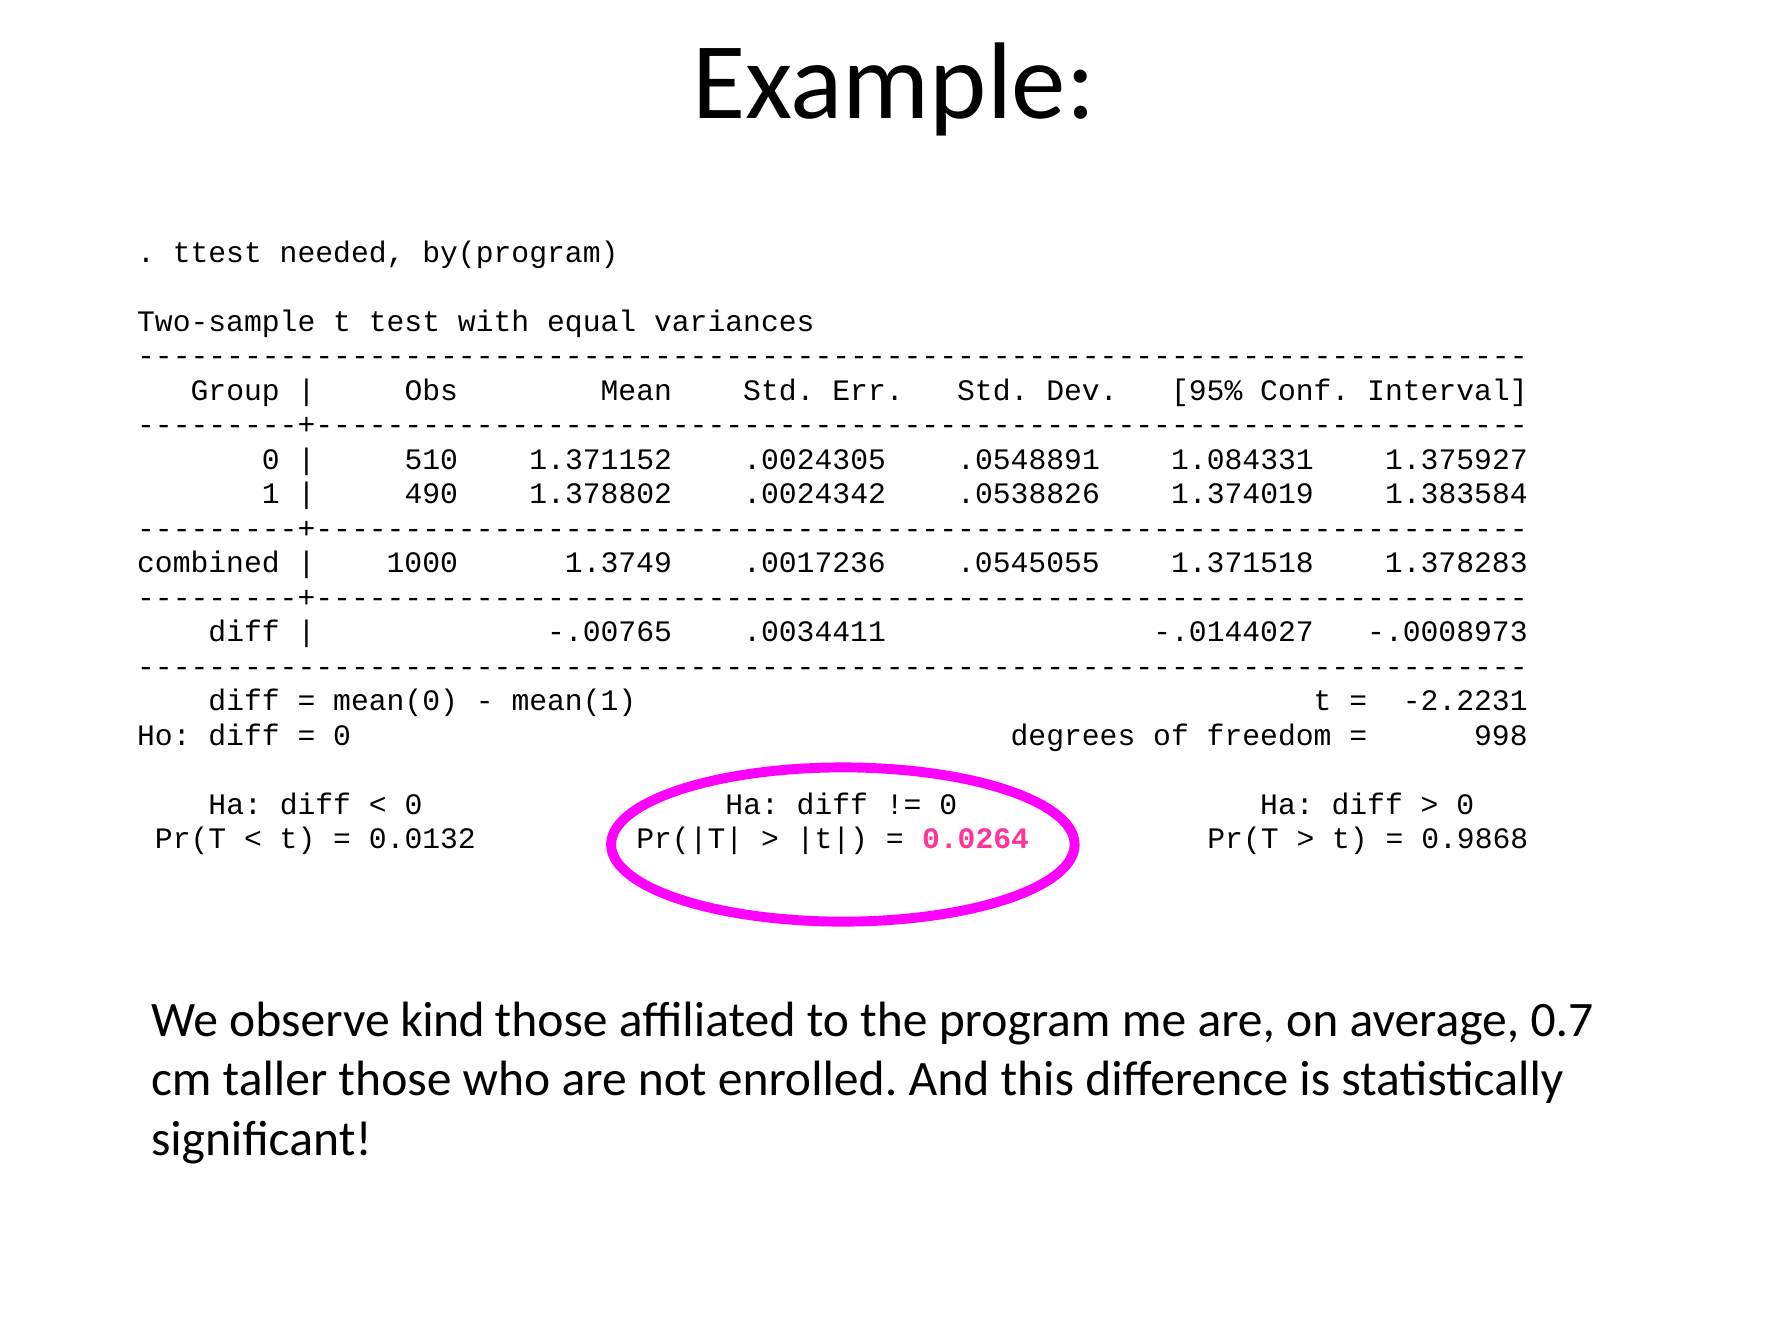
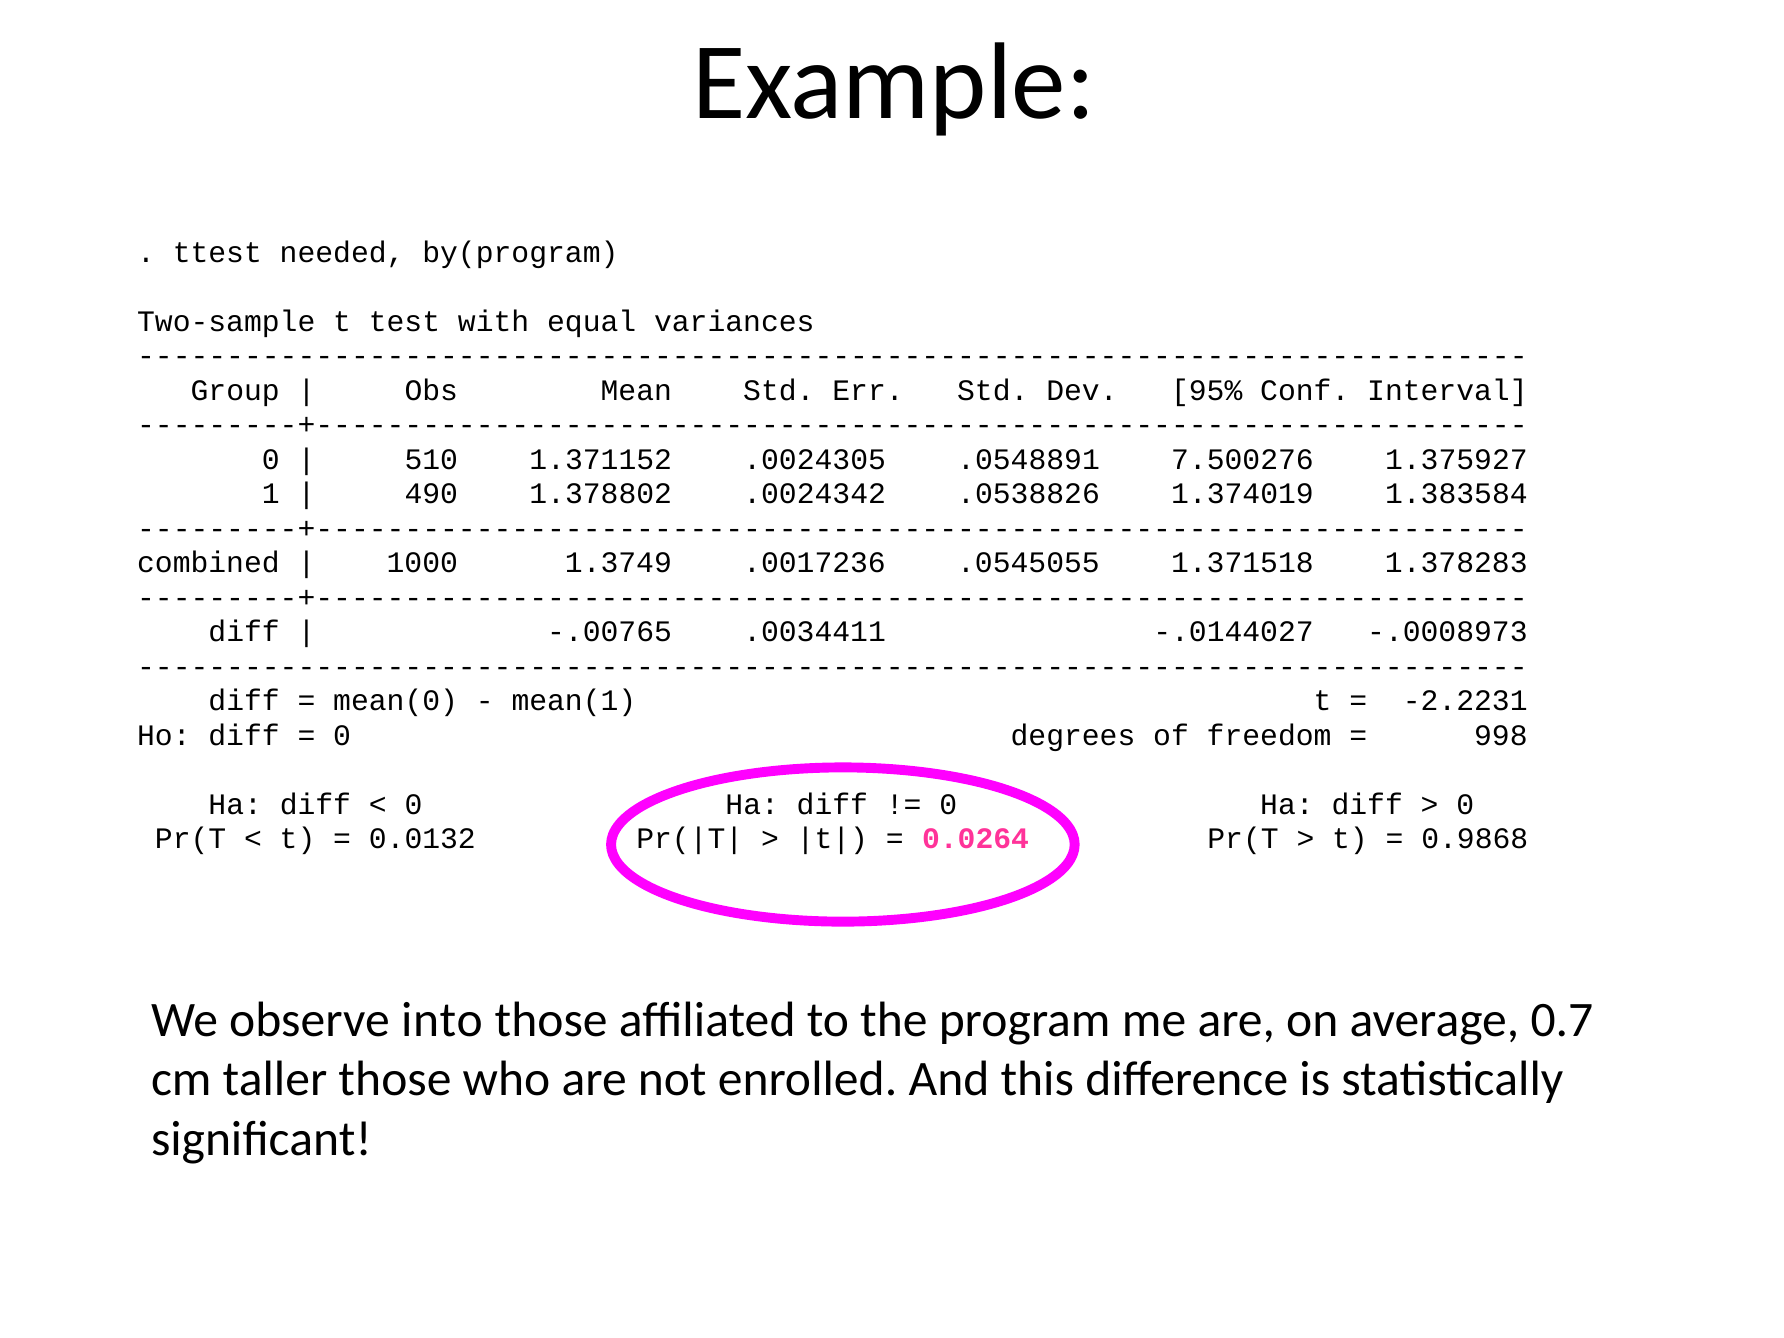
1.084331: 1.084331 -> 7.500276 (1242, 460)
kind: kind -> into (442, 1020)
